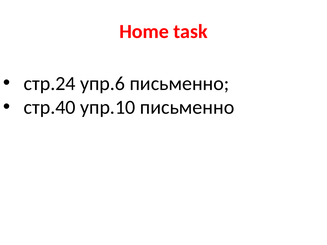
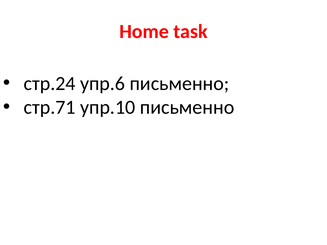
стр.40: стр.40 -> стр.71 (50, 108)
